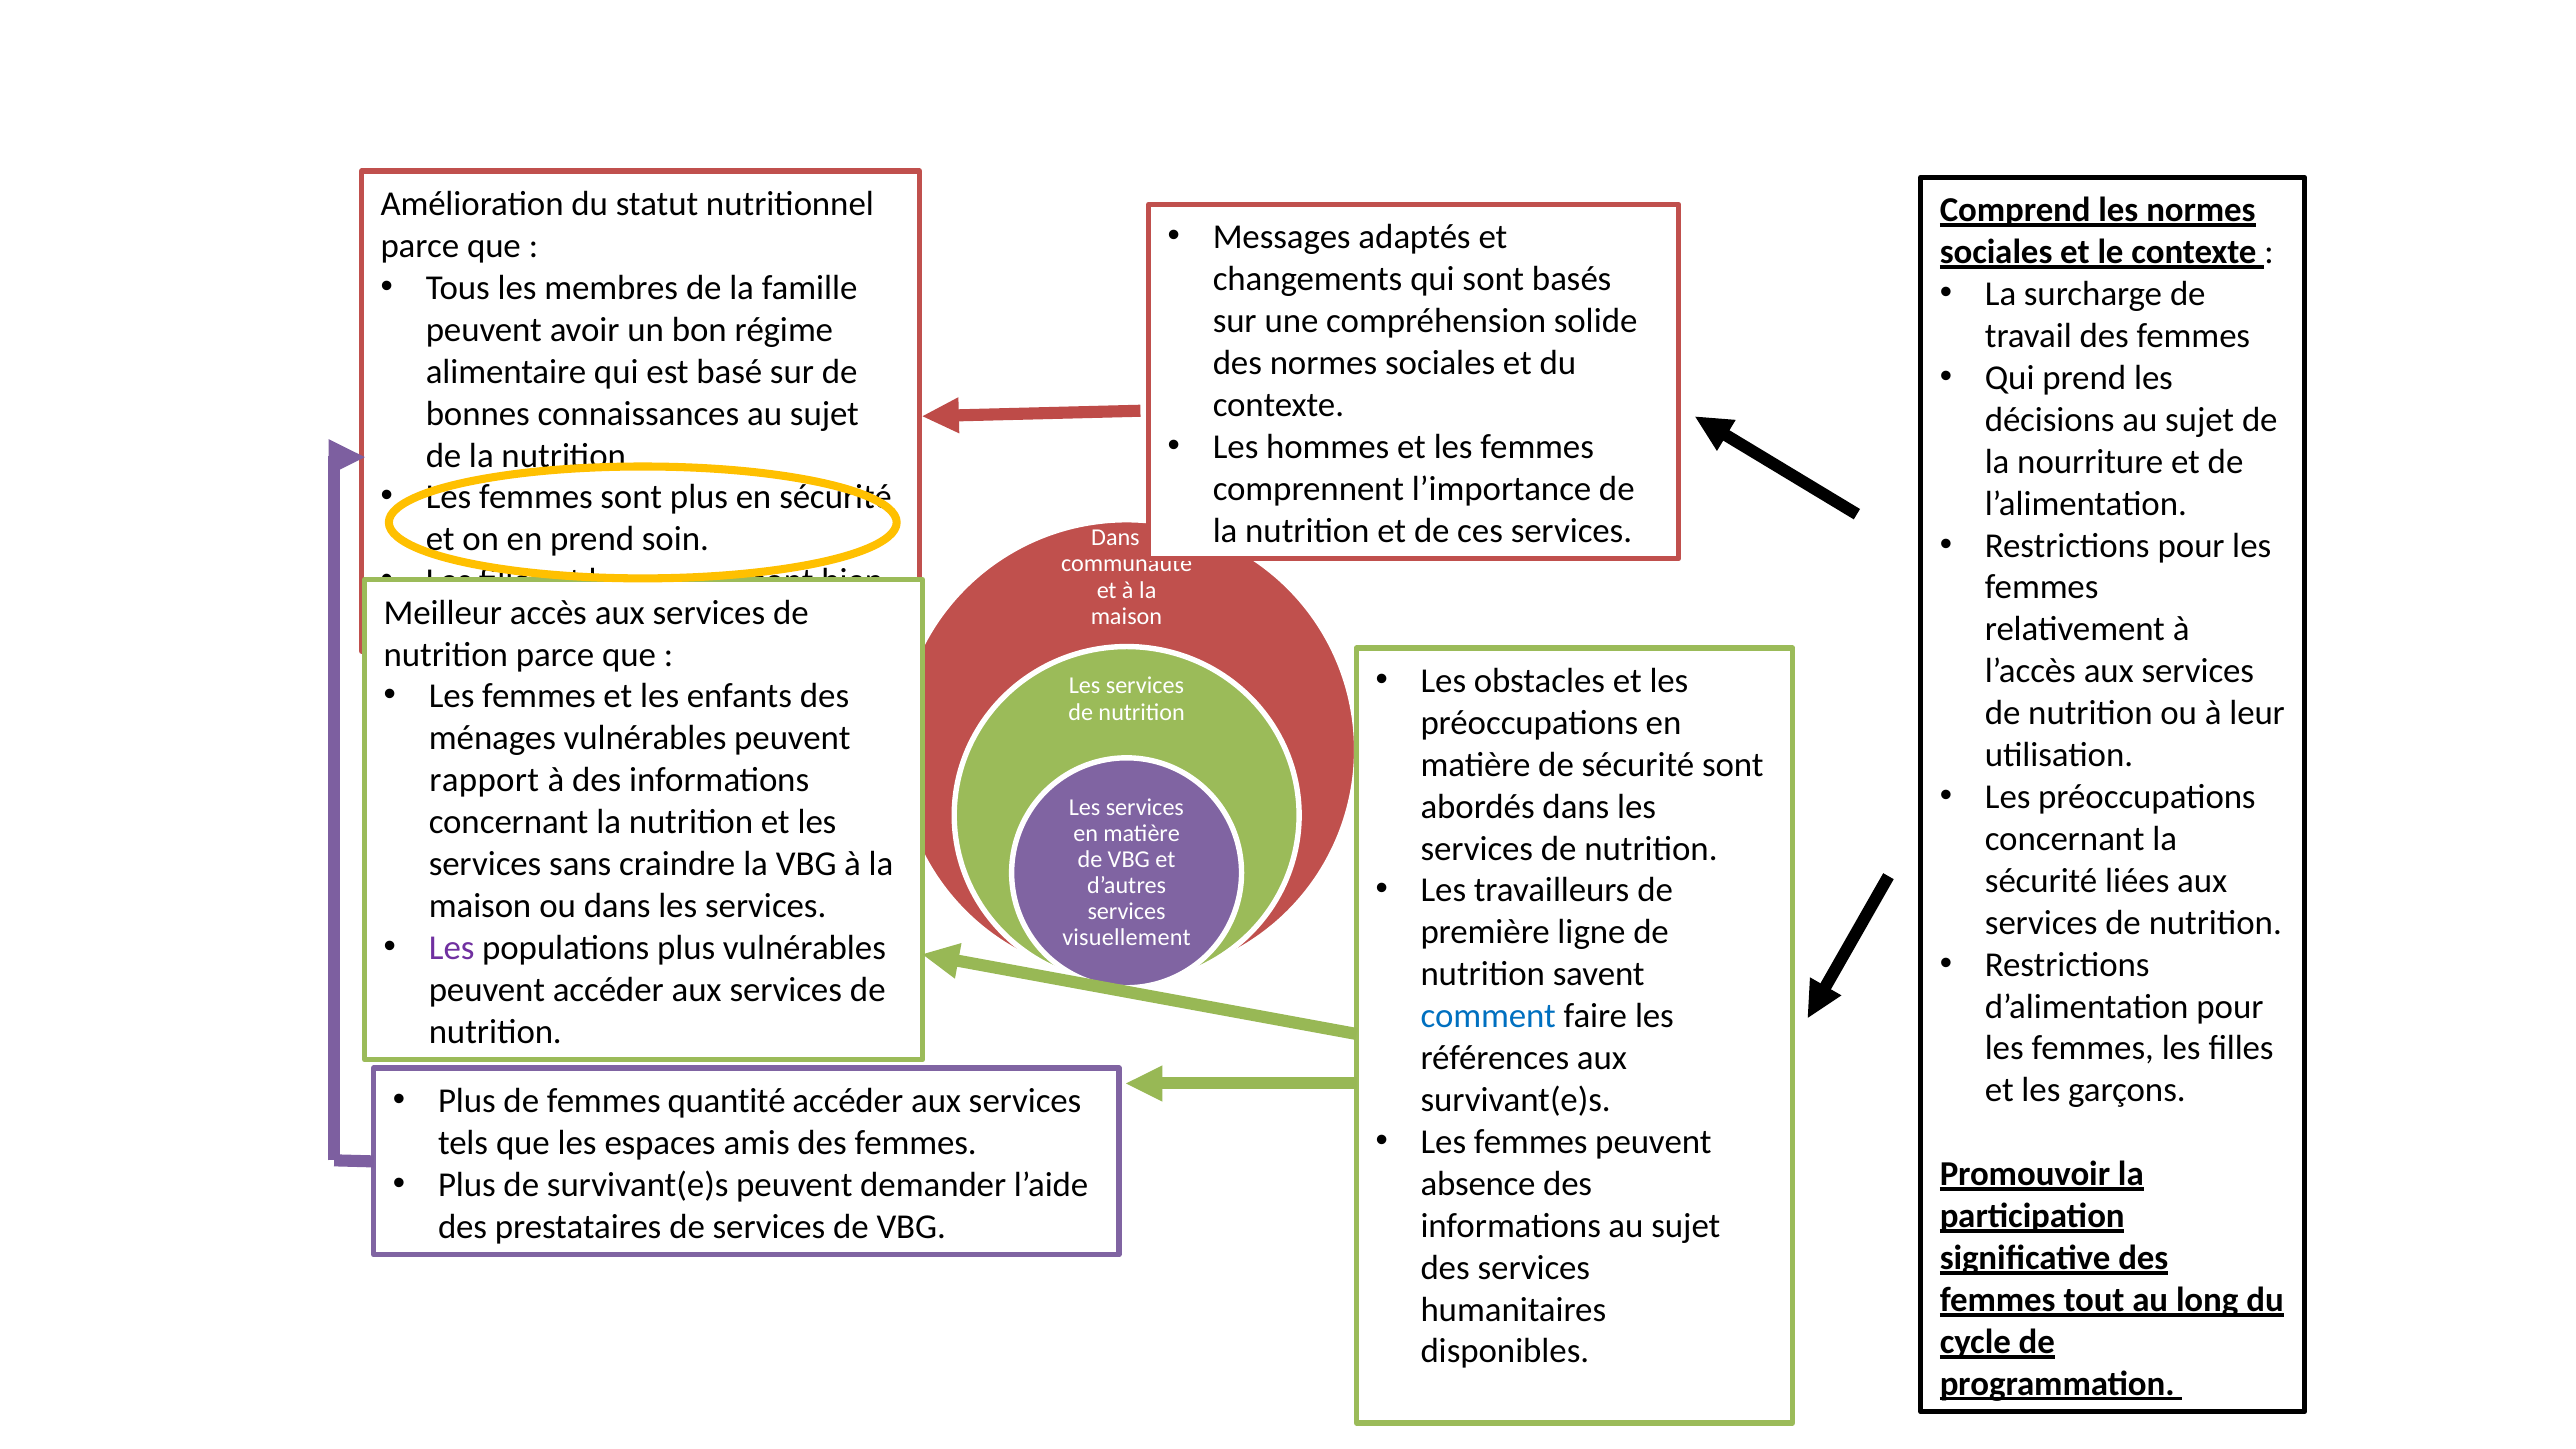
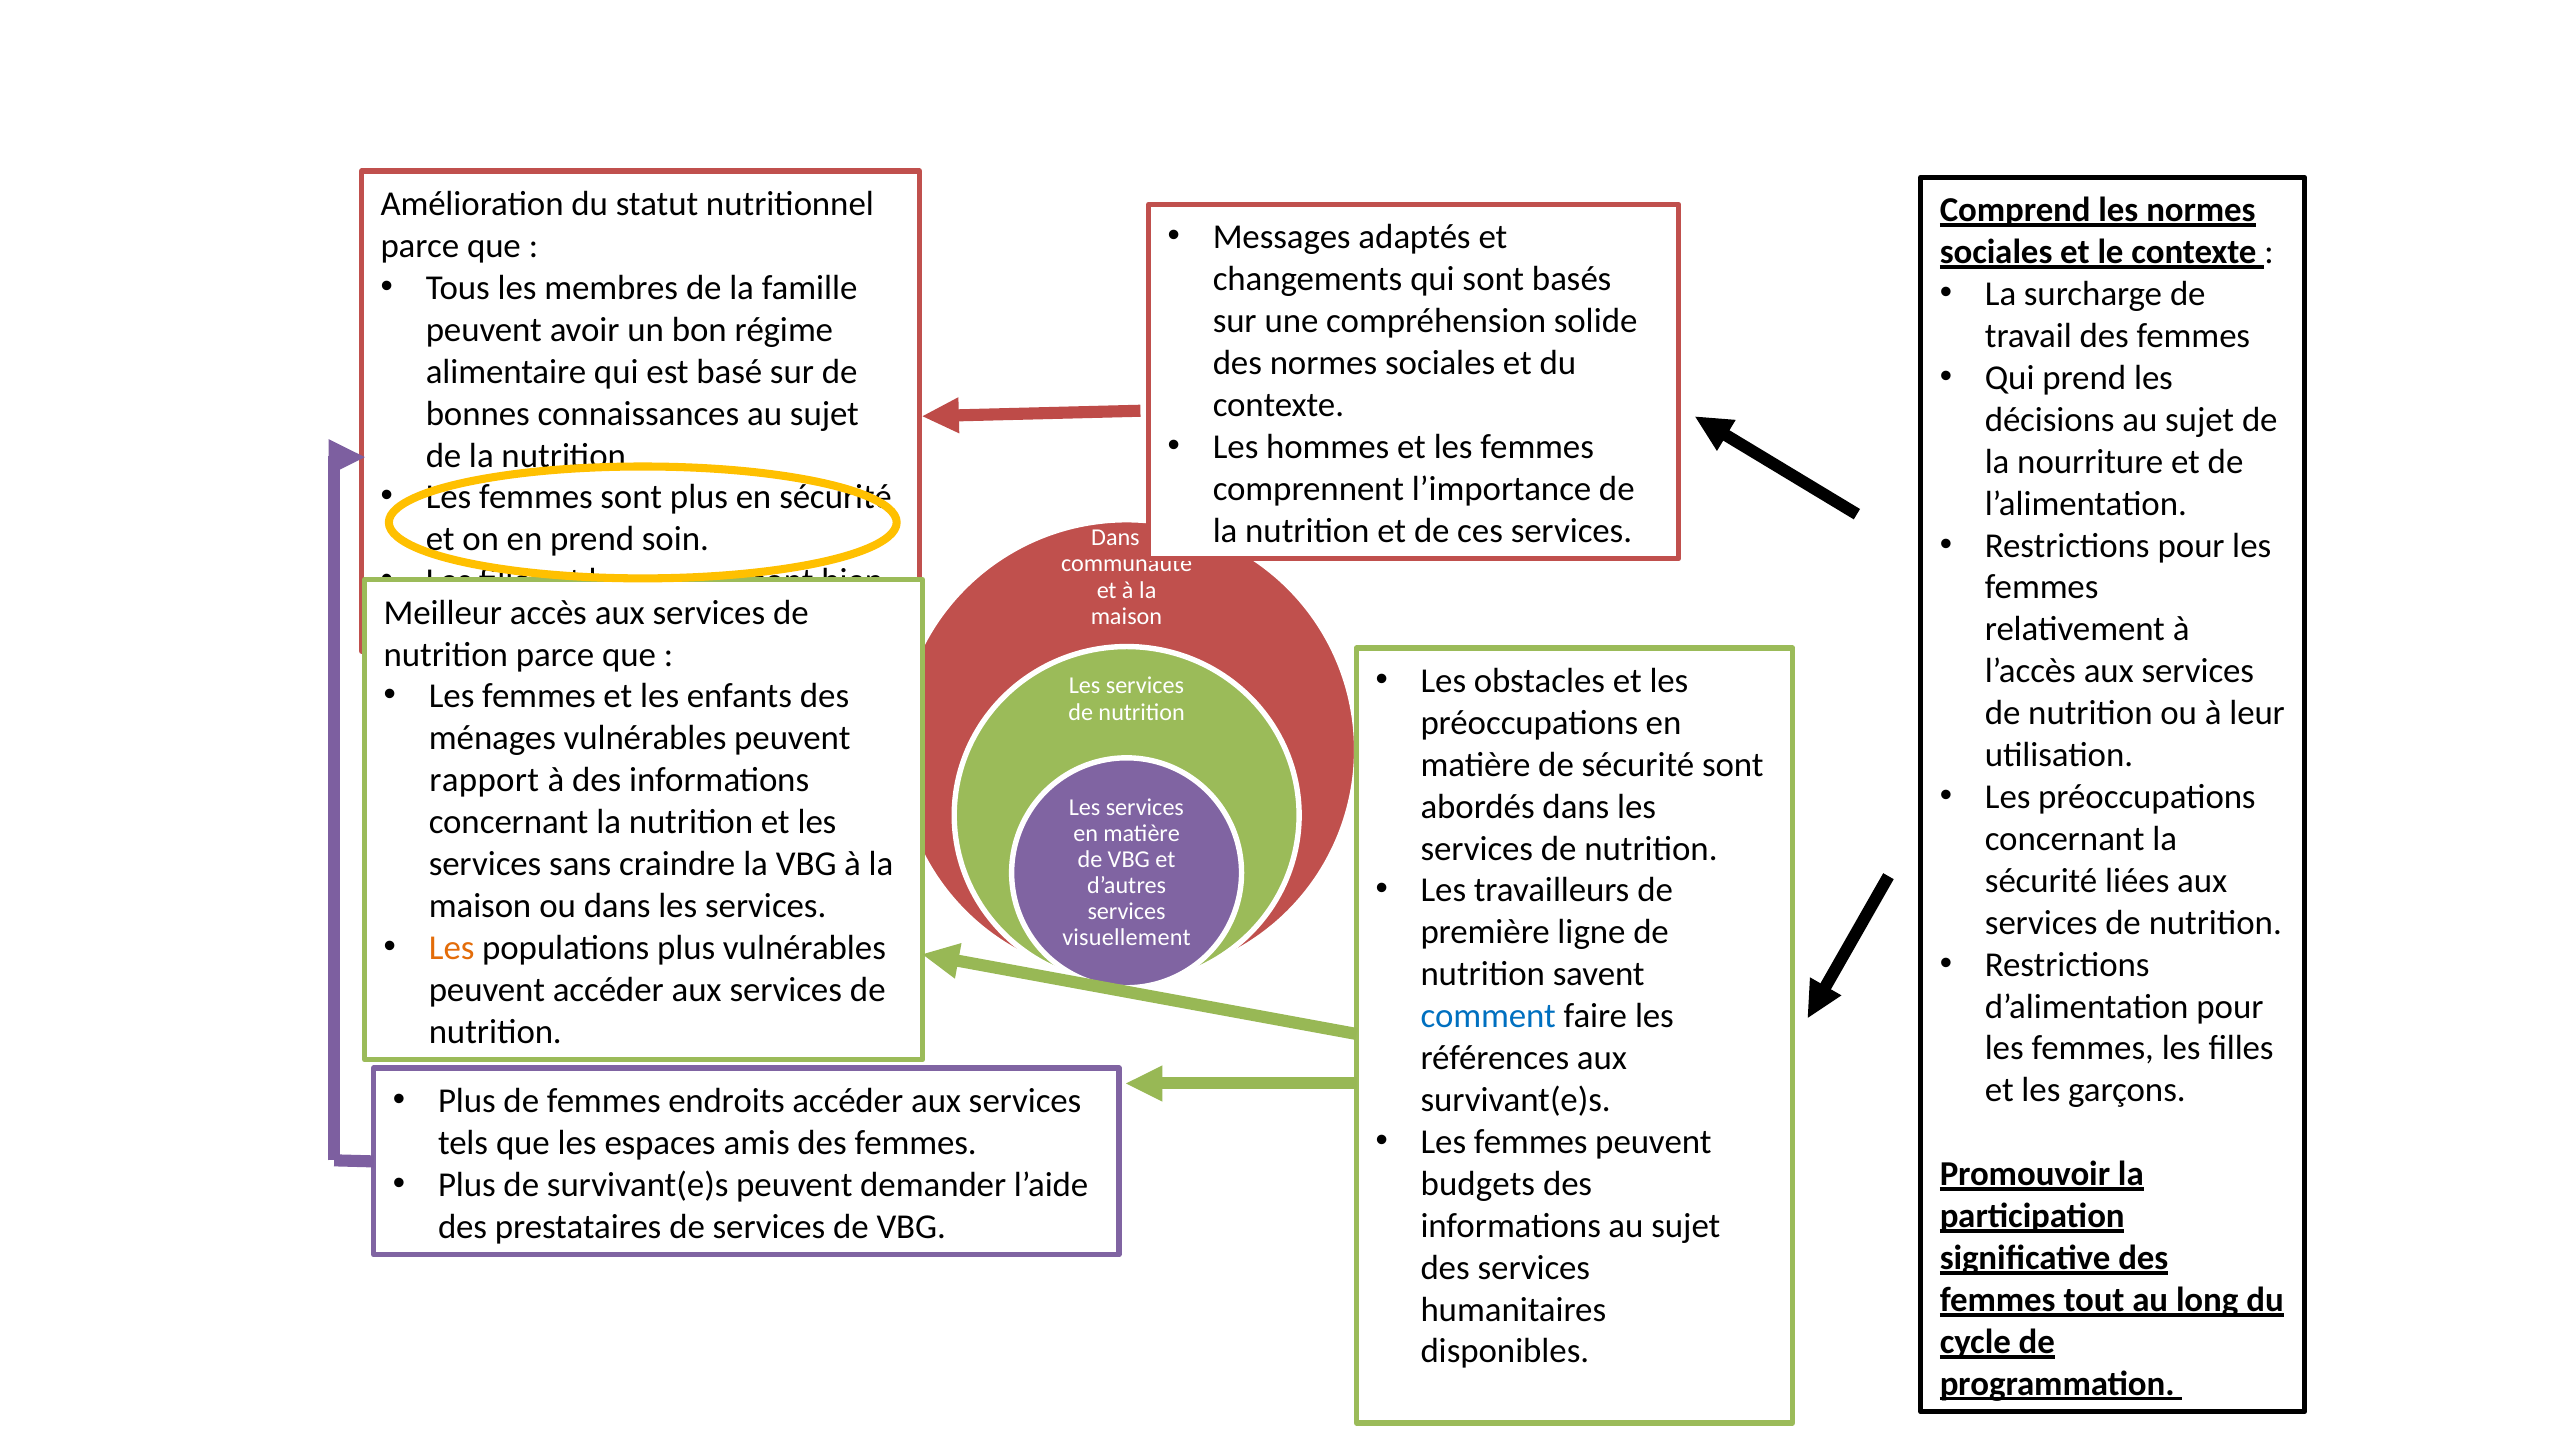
Les colour: purple -> orange (452, 948)
quantité: quantité -> endroits (727, 1101)
absence: absence -> budgets (1478, 1184)
